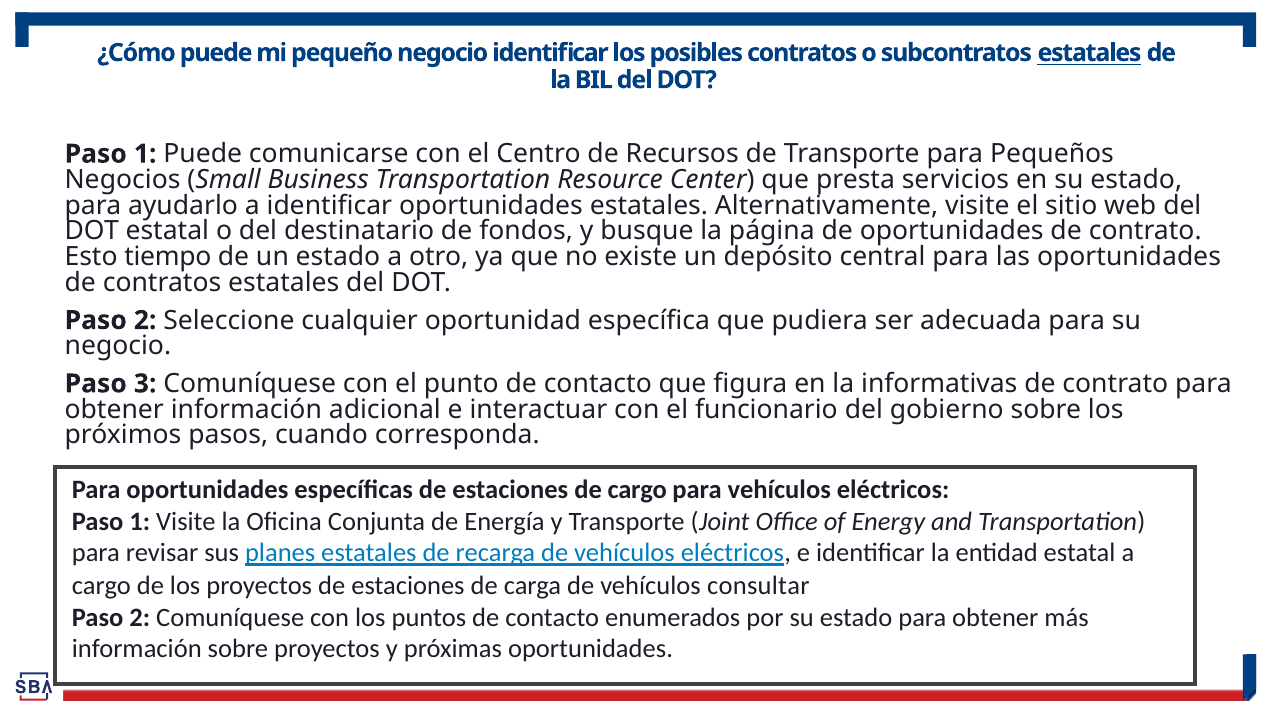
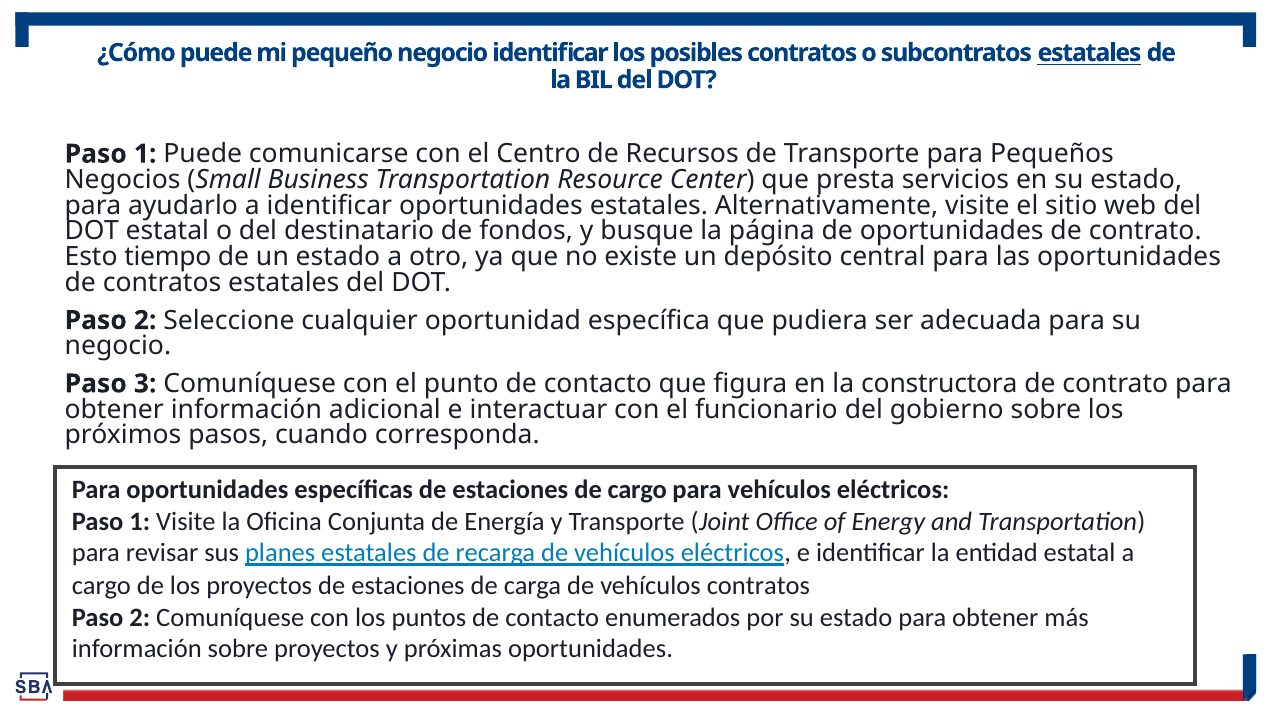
informativas: informativas -> constructora (939, 384)
vehículos consultar: consultar -> contratos (758, 586)
